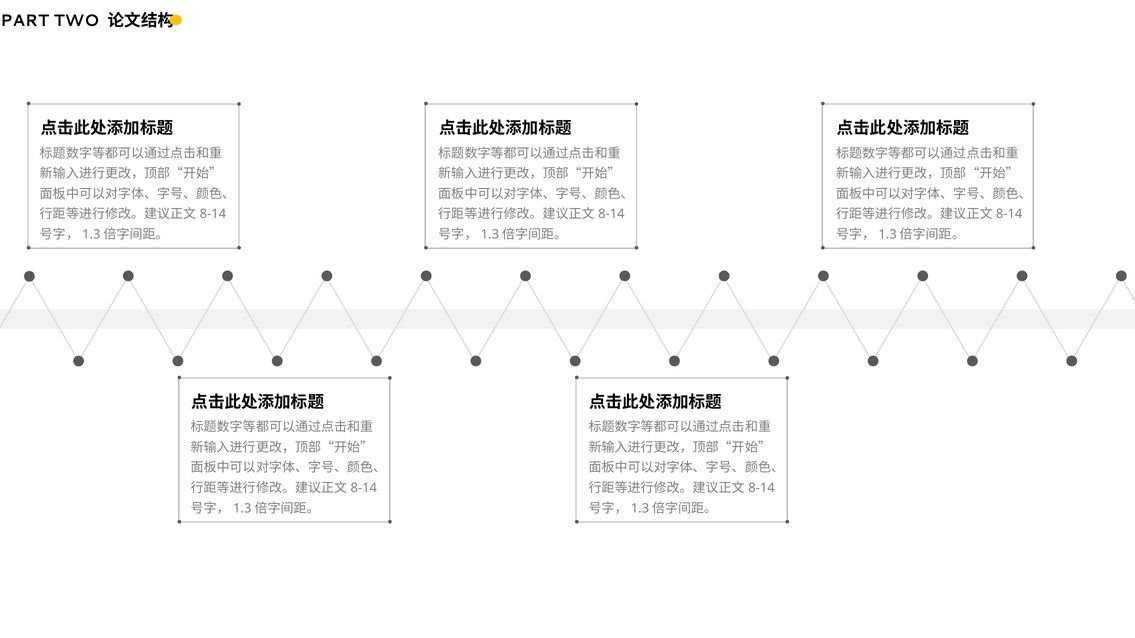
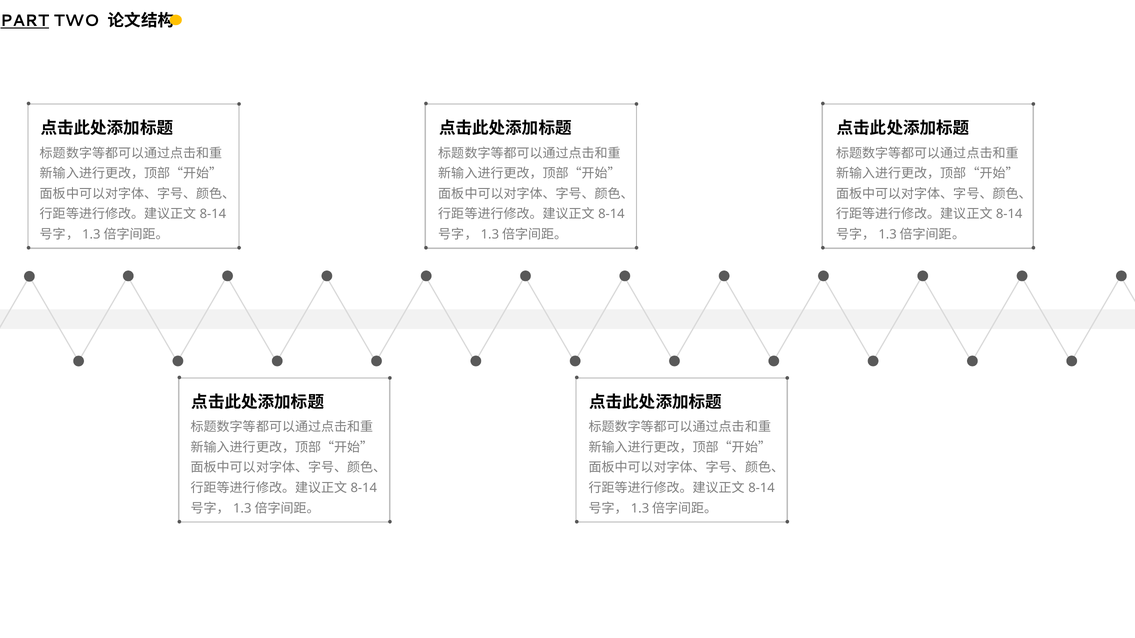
PART underline: none -> present (25, 21)
